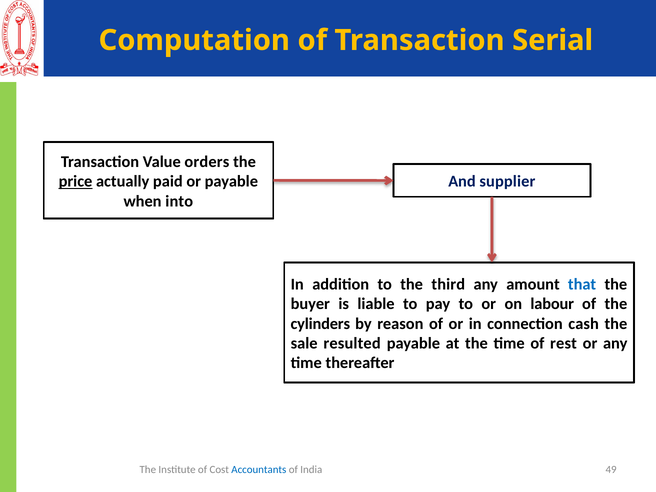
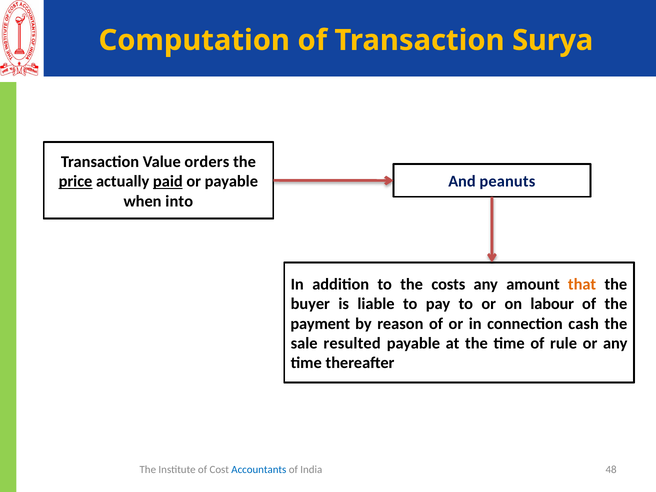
Serial: Serial -> Surya (553, 40)
paid underline: none -> present (168, 182)
supplier: supplier -> peanuts (507, 182)
third: third -> costs (448, 284)
that colour: blue -> orange (582, 284)
cylinders: cylinders -> payment (320, 324)
rest: rest -> rule (564, 343)
49: 49 -> 48 (611, 470)
